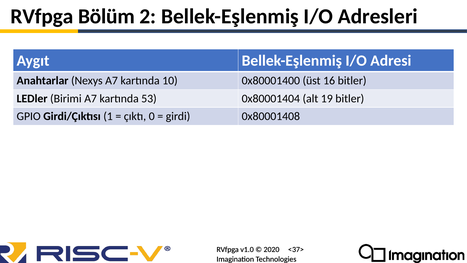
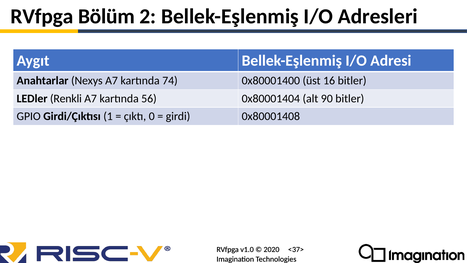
10: 10 -> 74 (170, 81)
Birimi: Birimi -> Renkli (66, 98)
53: 53 -> 56 (149, 98)
19: 19 -> 90 (327, 98)
